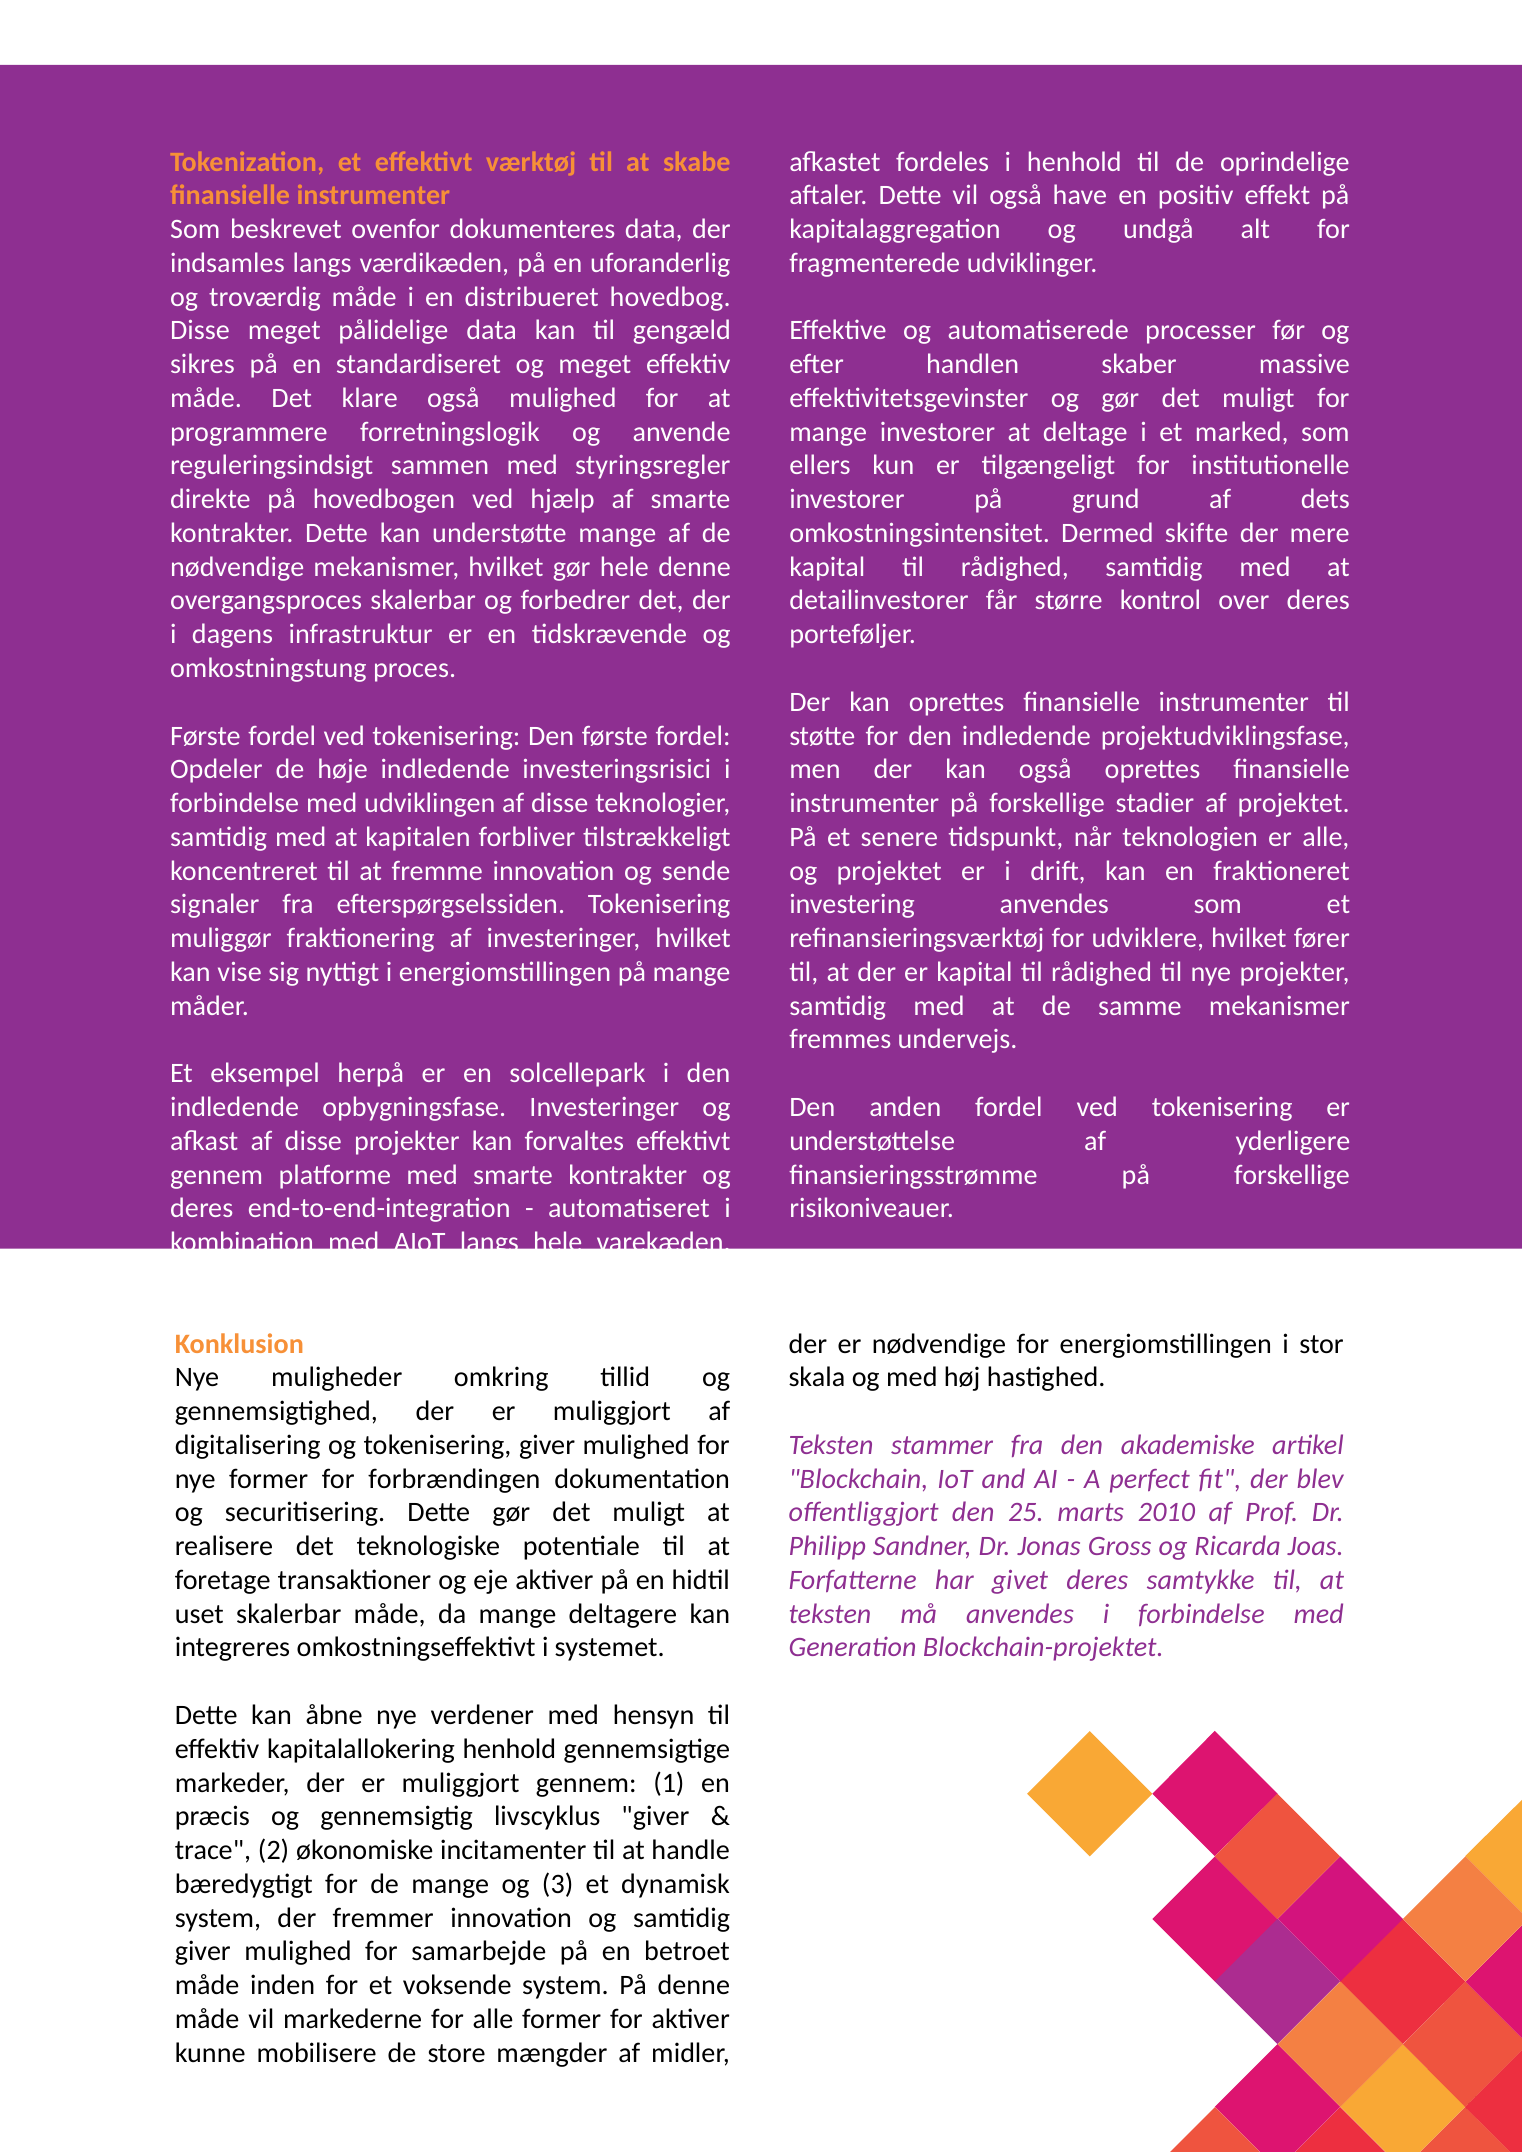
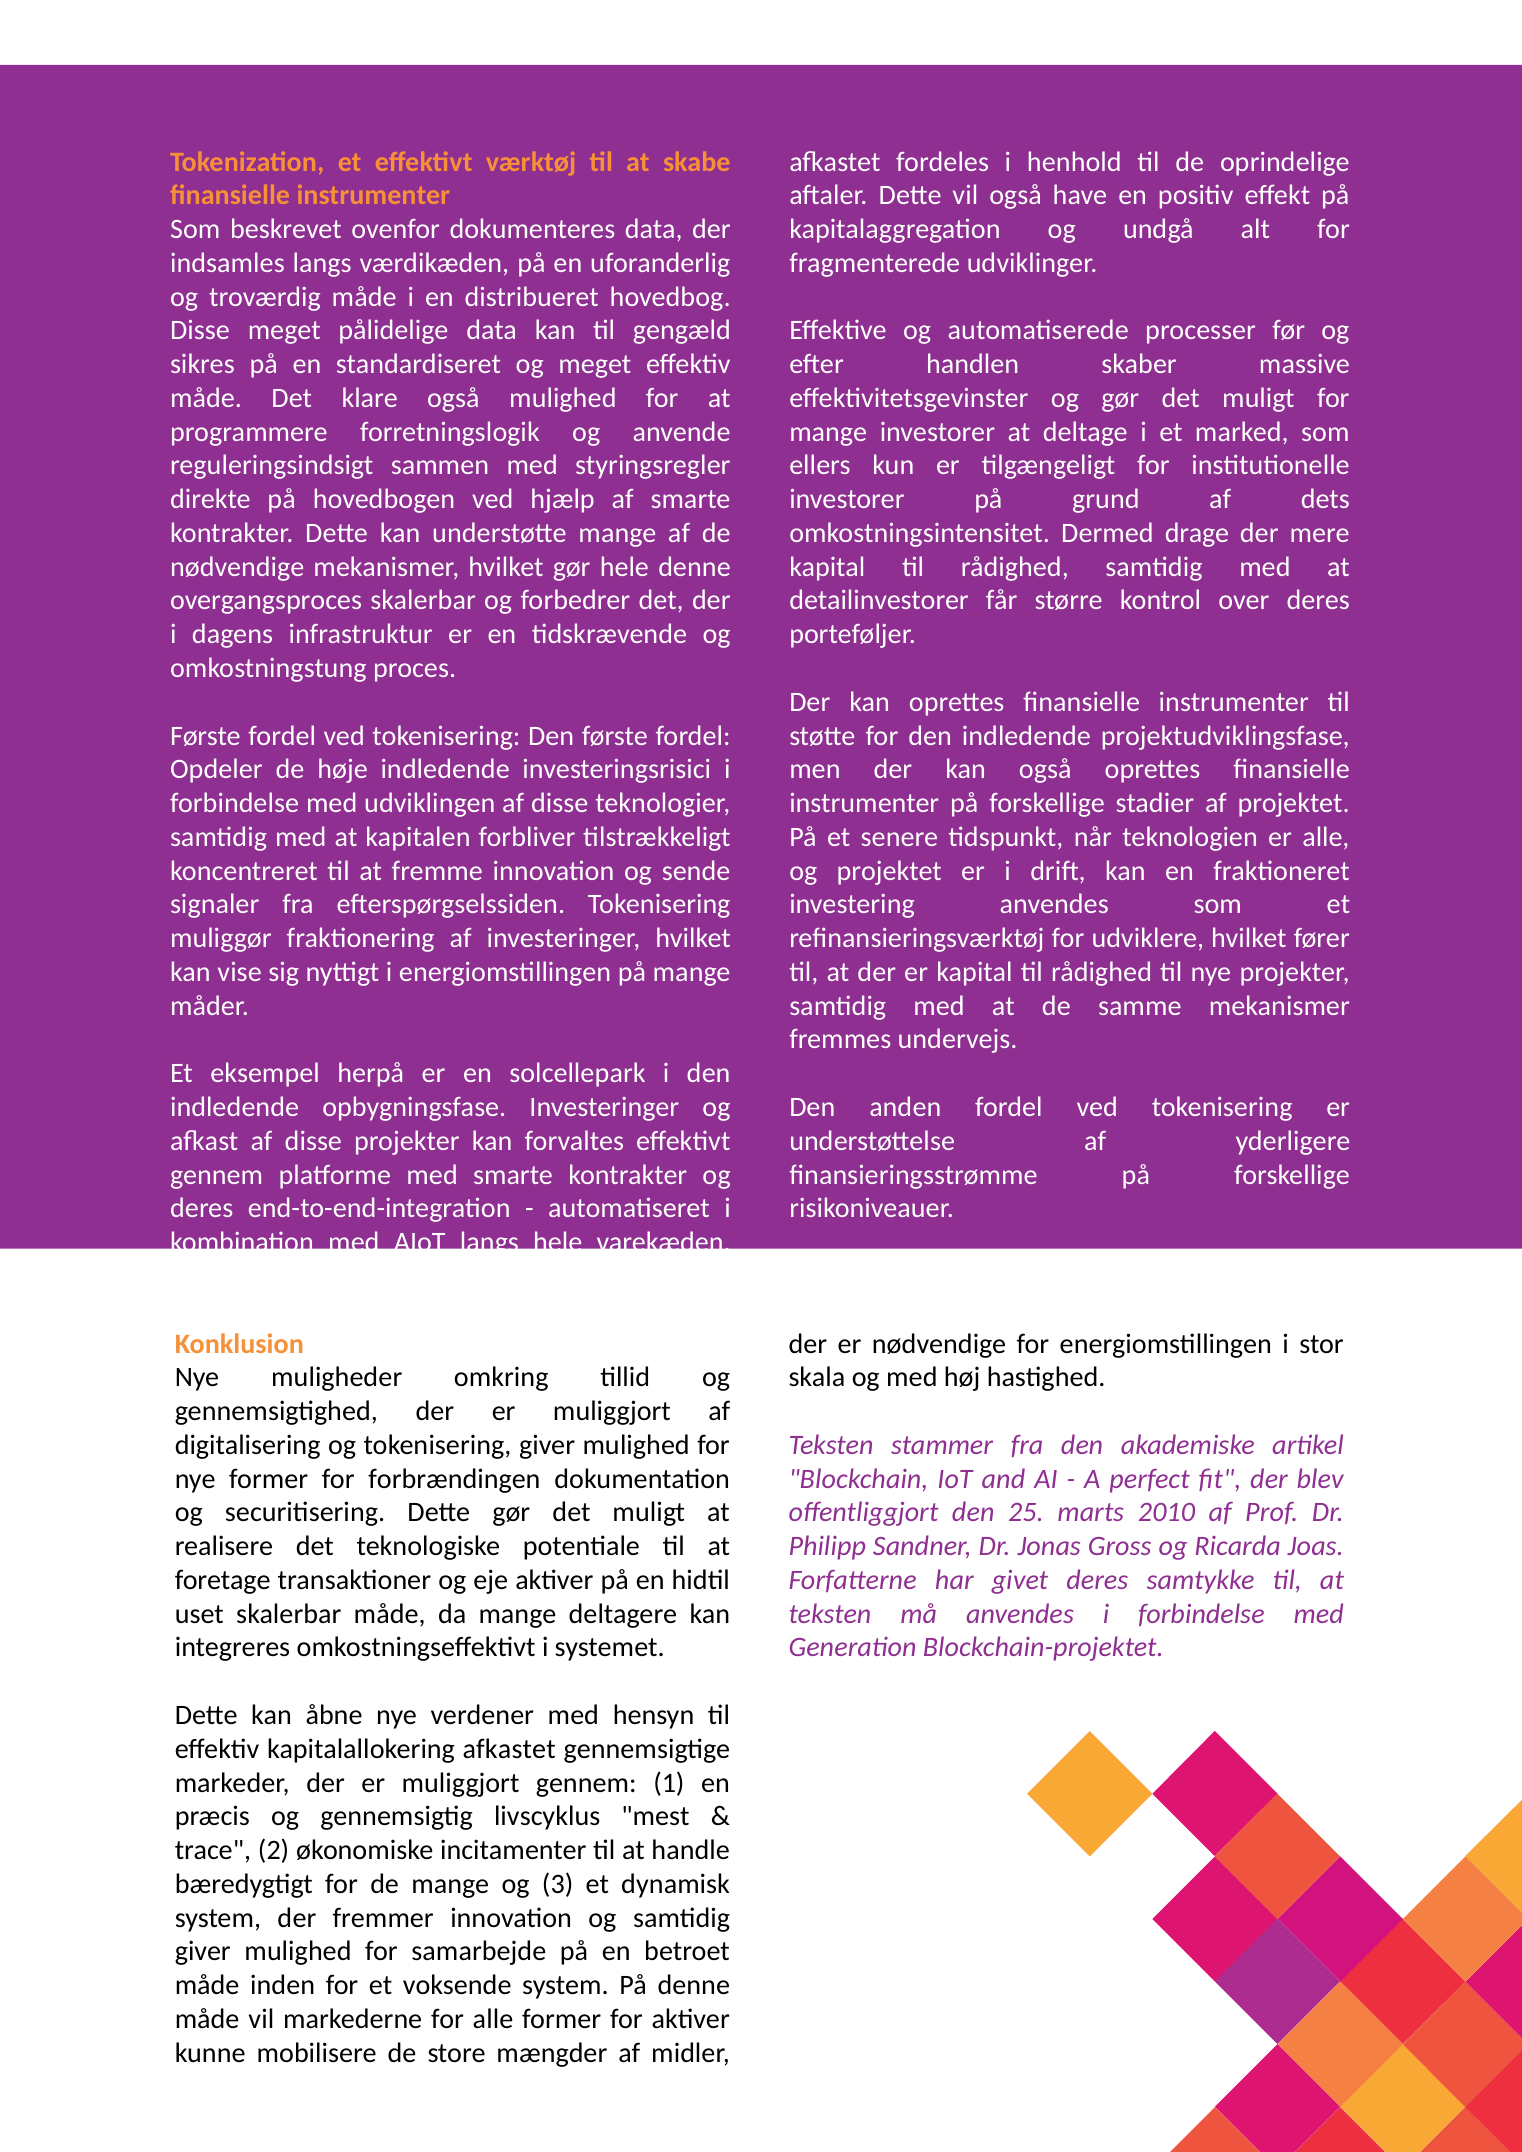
skifte: skifte -> drage (1197, 533)
kapitalallokering henhold: henhold -> afkastet (509, 1749)
livscyklus giver: giver -> mest (656, 1817)
